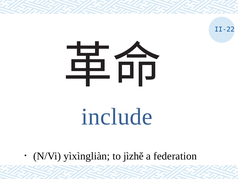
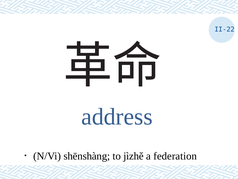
include: include -> address (117, 116)
yìxìngliàn: yìxìngliàn -> shēnshàng (87, 156)
